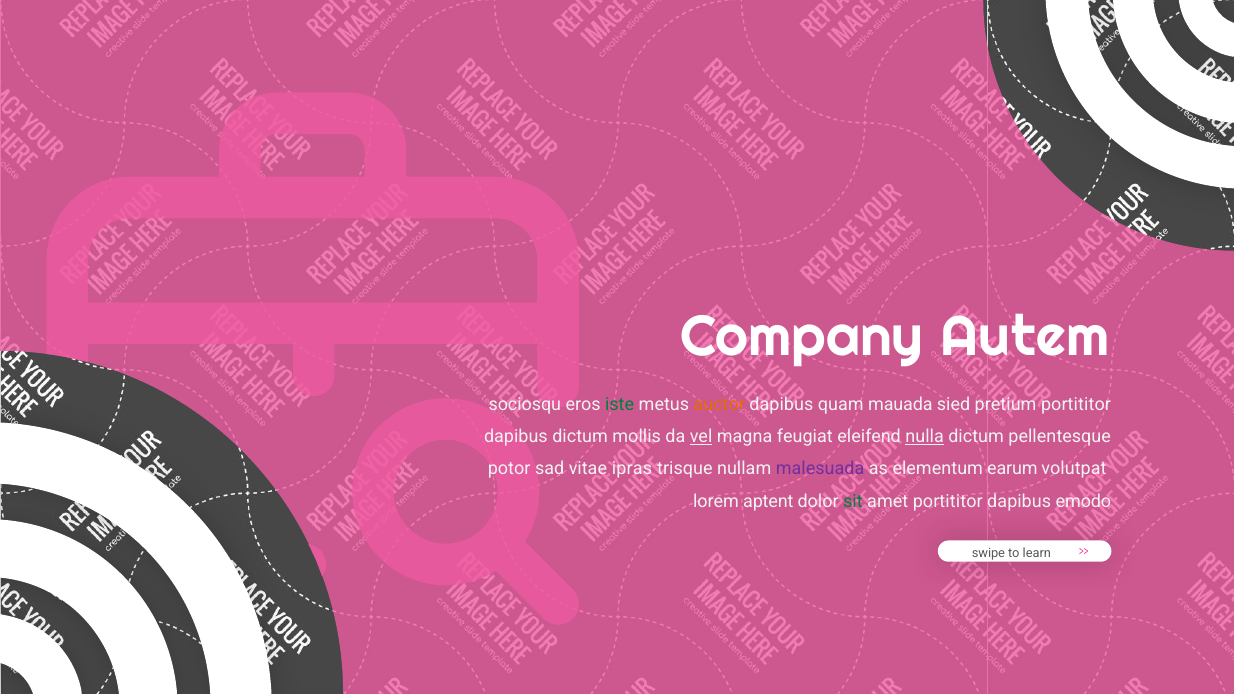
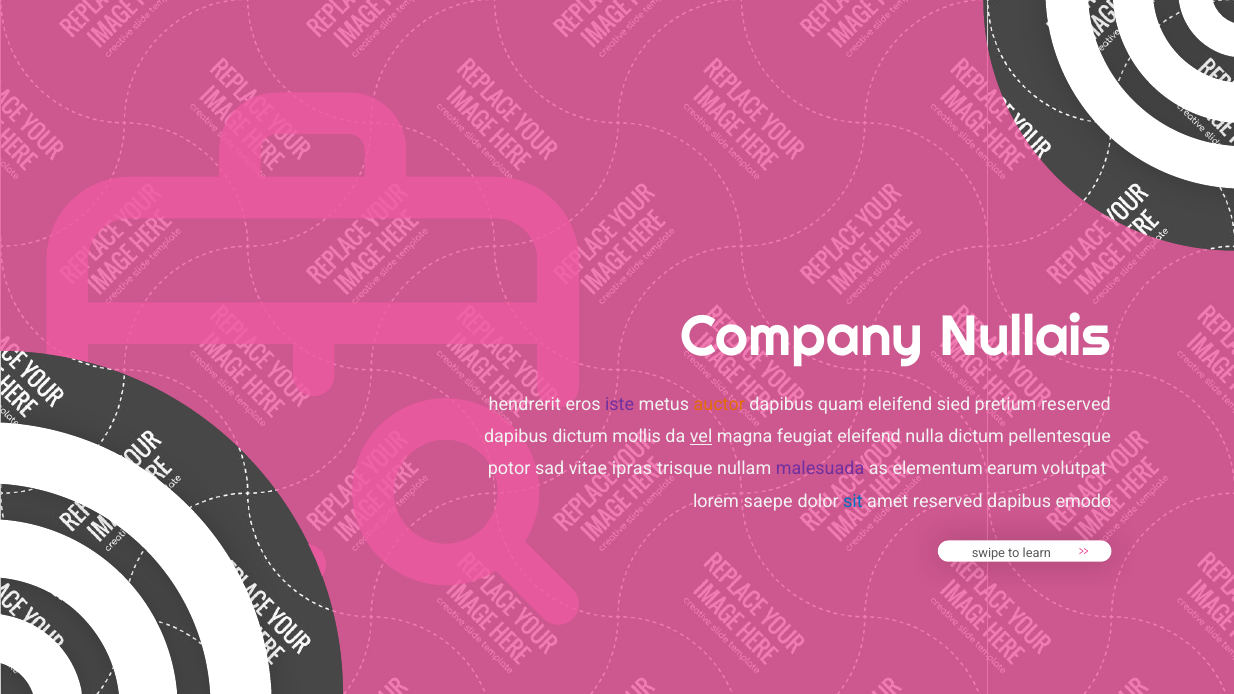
Autem: Autem -> Nullais (1025, 337)
sociosqu: sociosqu -> hendrerit (525, 404)
iste colour: green -> purple (620, 404)
quam mauada: mauada -> eleifend (900, 404)
pretium portititor: portititor -> reserved (1076, 404)
nulla underline: present -> none (925, 437)
aptent: aptent -> saepe (768, 501)
sit colour: green -> blue (853, 501)
amet portititor: portititor -> reserved (948, 501)
